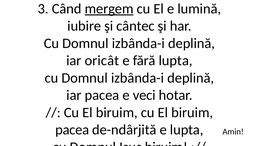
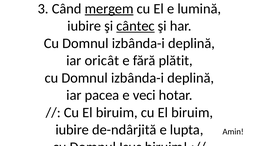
cântec underline: none -> present (135, 26)
fără lupta: lupta -> plătit (176, 60)
pacea: pacea -> iubire (72, 130)
